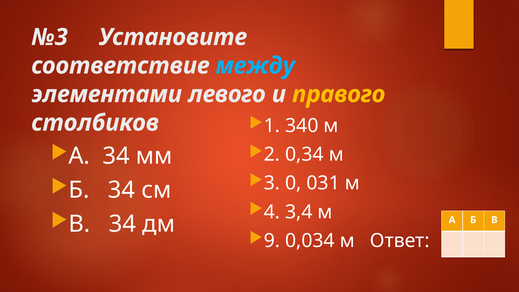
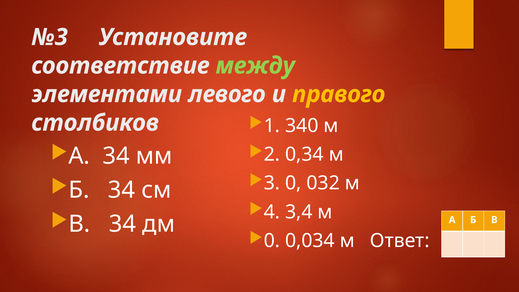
между colour: light blue -> light green (255, 66)
031: 031 -> 032 (323, 183)
9: 9 -> 0 (272, 241)
